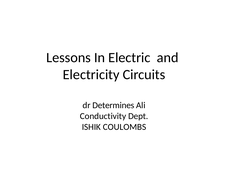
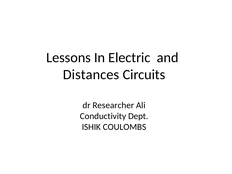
Electricity: Electricity -> Distances (91, 75)
Determines: Determines -> Researcher (113, 105)
